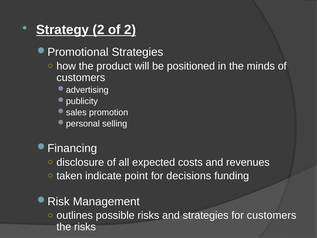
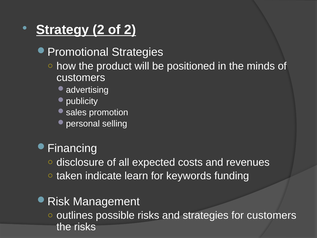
point: point -> learn (136, 176)
decisions: decisions -> keywords (189, 176)
